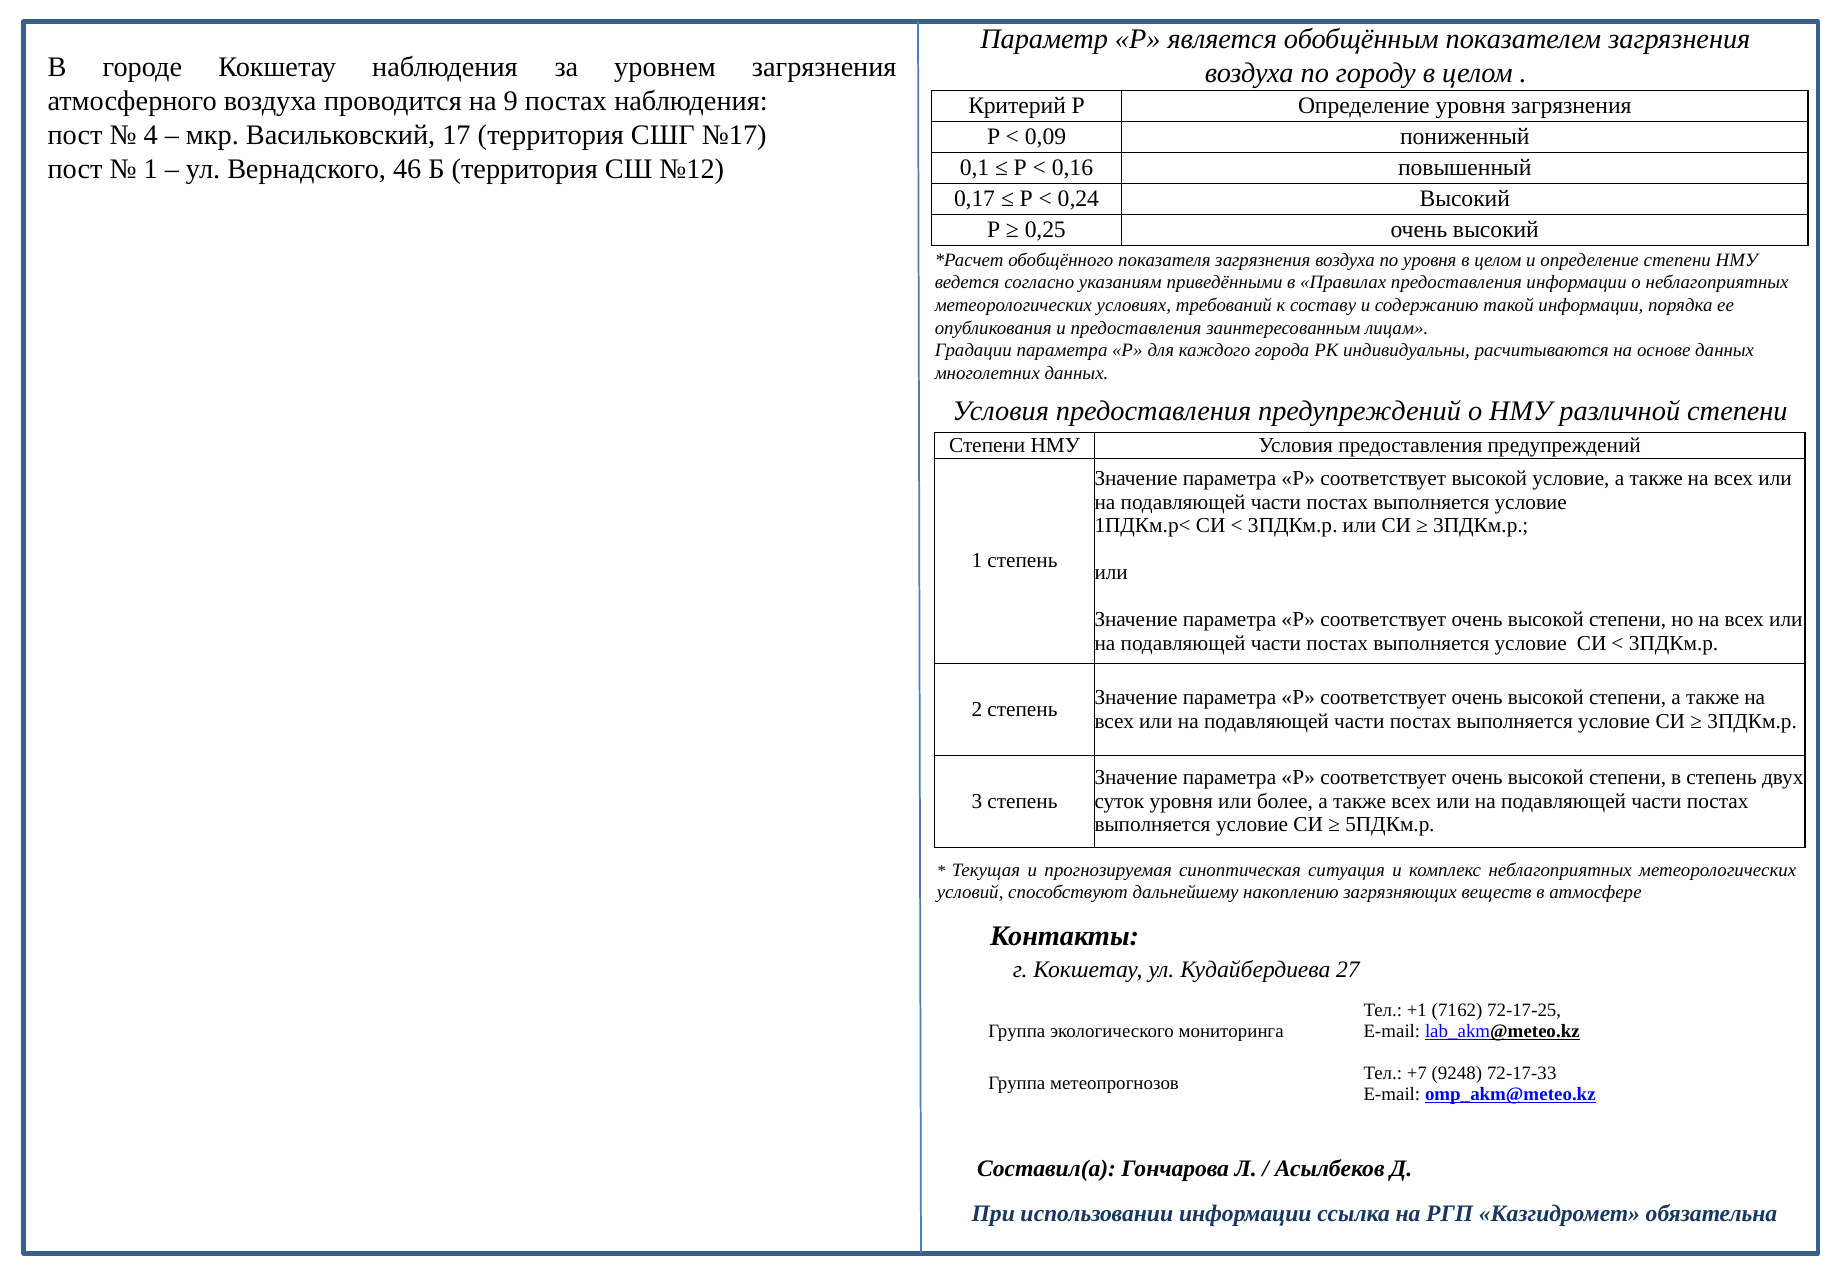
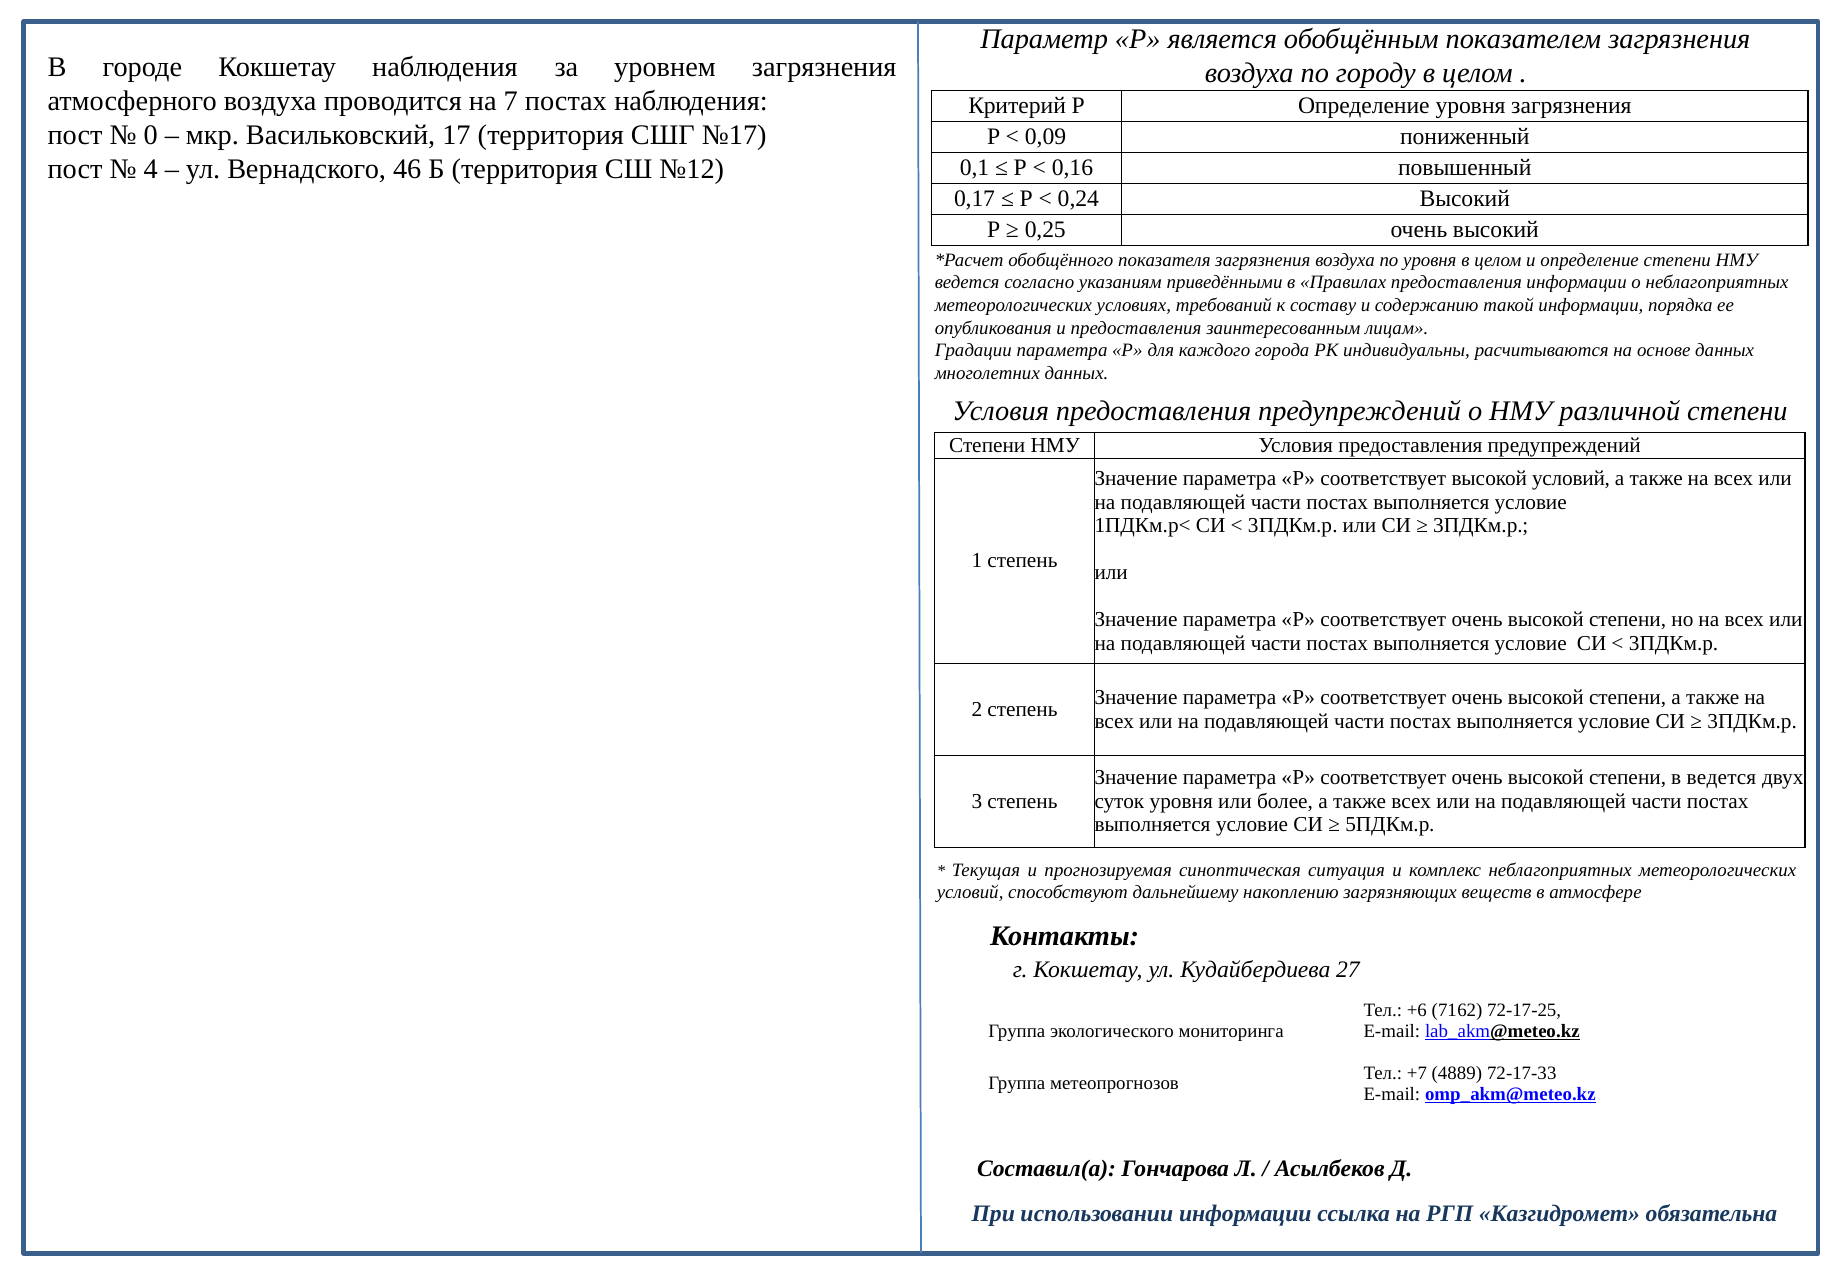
9: 9 -> 7 (511, 101)
4: 4 -> 0 (151, 135)
1: 1 -> 4 (151, 169)
высокой условие: условие -> условий (1571, 479)
в степень: степень -> ведется (1721, 778)
+1: +1 -> +6 (1417, 1011)
9248: 9248 -> 4889 (1457, 1073)
